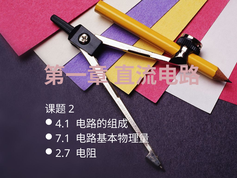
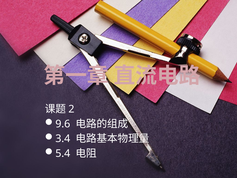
4.1: 4.1 -> 9.6 (63, 124)
7.1: 7.1 -> 3.4 (63, 138)
2.7: 2.7 -> 5.4 (63, 153)
